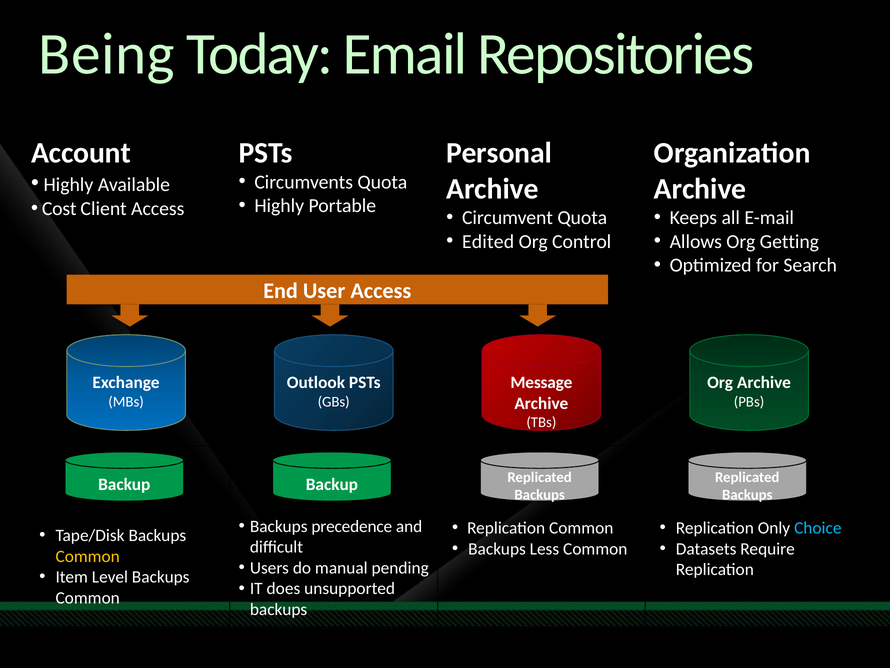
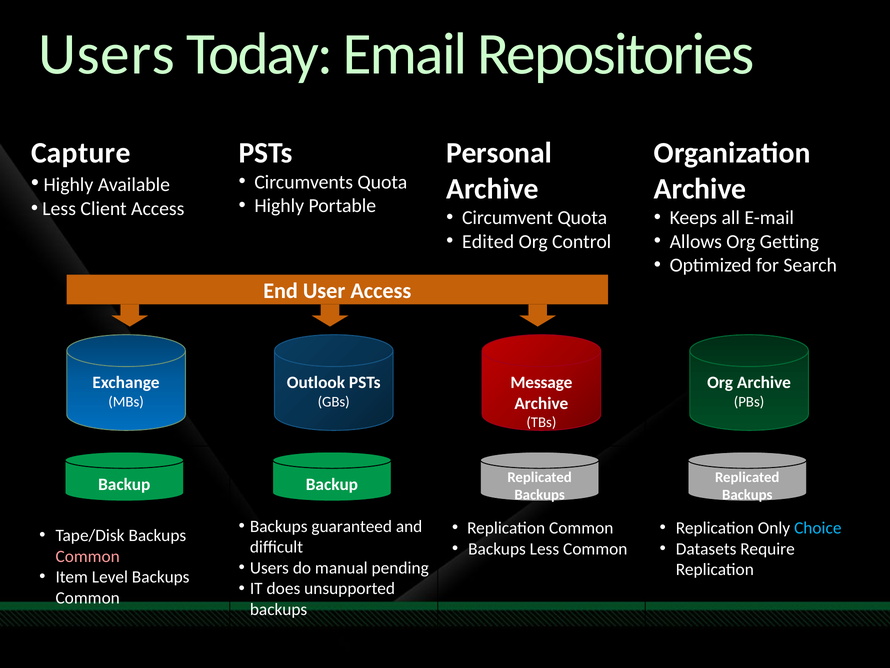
Being: Being -> Users (107, 54)
Account: Account -> Capture (81, 153)
Cost: Cost -> Less (59, 209)
precedence: precedence -> guaranteed (352, 526)
Common colour: yellow -> pink (88, 556)
